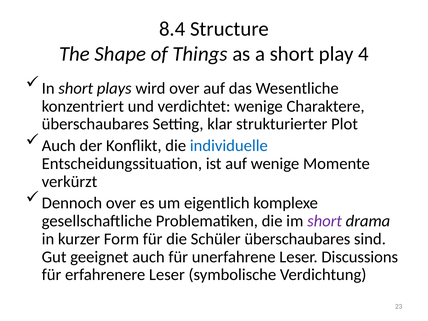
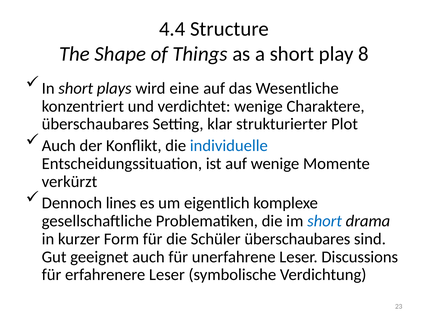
8.4: 8.4 -> 4.4 (172, 29)
4: 4 -> 8 (364, 54)
wird over: over -> eine (184, 88)
Dennoch over: over -> lines (121, 203)
short colour: purple -> blue (325, 221)
